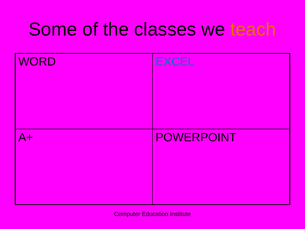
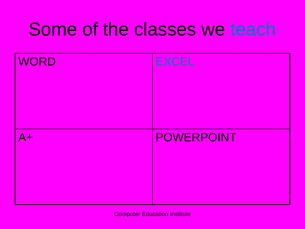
teach colour: orange -> blue (253, 30)
